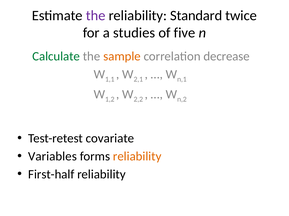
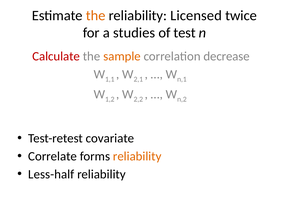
the colour: purple -> orange (96, 16)
Standard: Standard -> Licensed (196, 16)
five: five -> test (185, 33)
Calculate colour: green -> red (56, 57)
Variables: Variables -> Correlate (53, 157)
First-half: First-half -> Less-half (51, 175)
